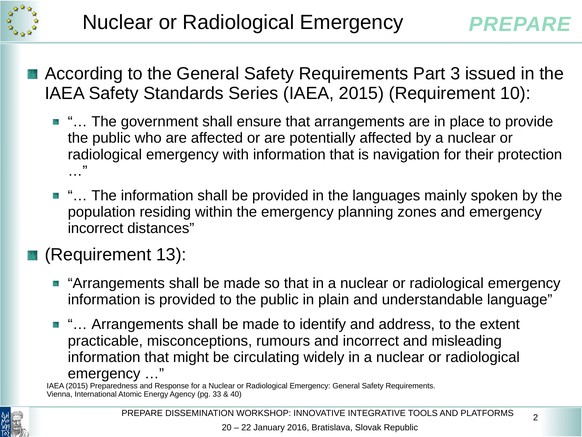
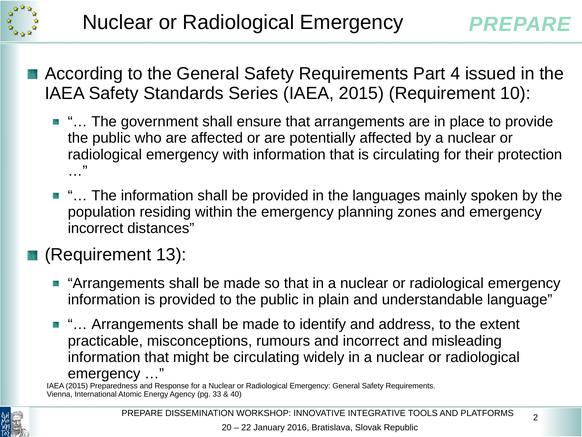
3: 3 -> 4 (455, 73)
is navigation: navigation -> circulating (406, 154)
